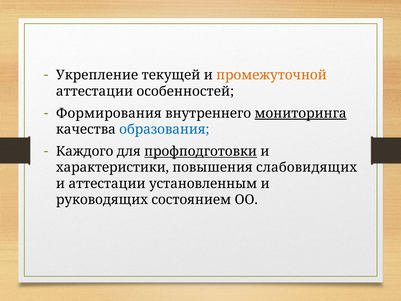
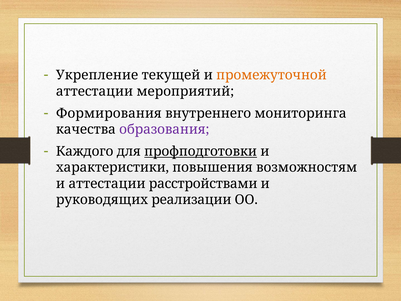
особенностей: особенностей -> мероприятий (185, 91)
мониторинга underline: present -> none (301, 113)
образования colour: blue -> purple (164, 129)
слабовидящих: слабовидящих -> возможностям (307, 167)
установленным: установленным -> расстройствами (203, 183)
состоянием: состоянием -> реализации (191, 199)
